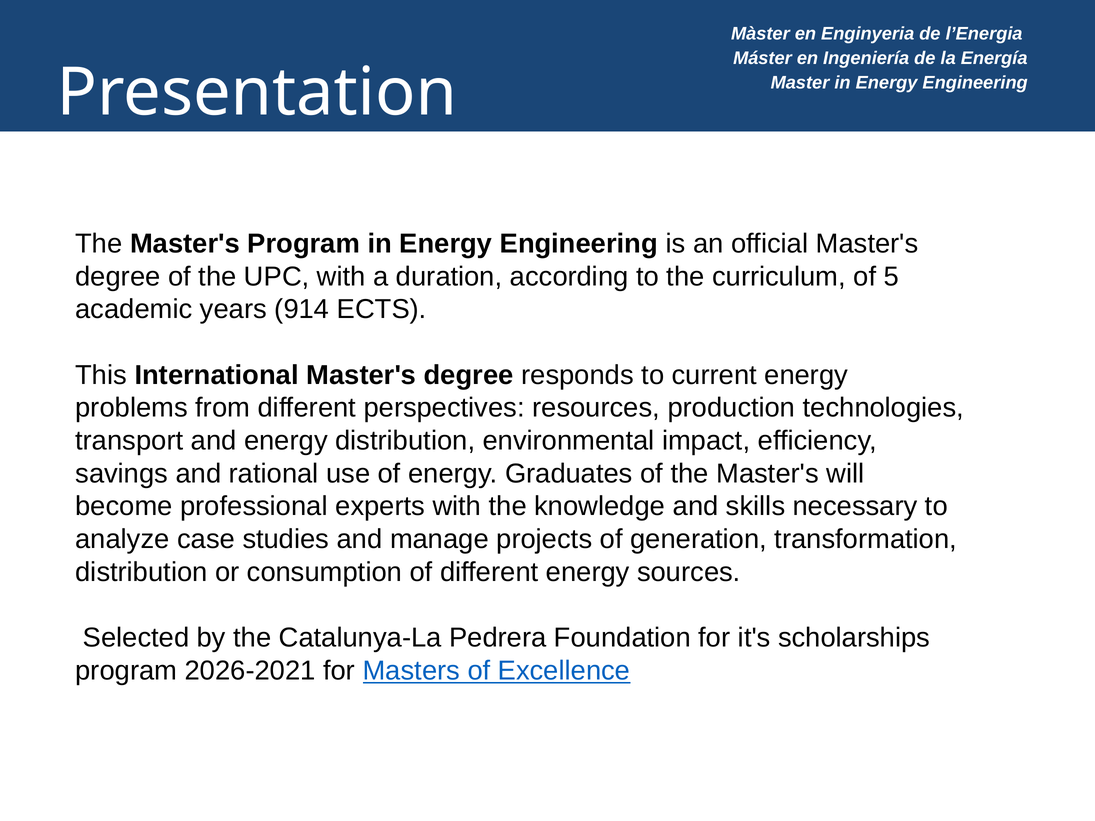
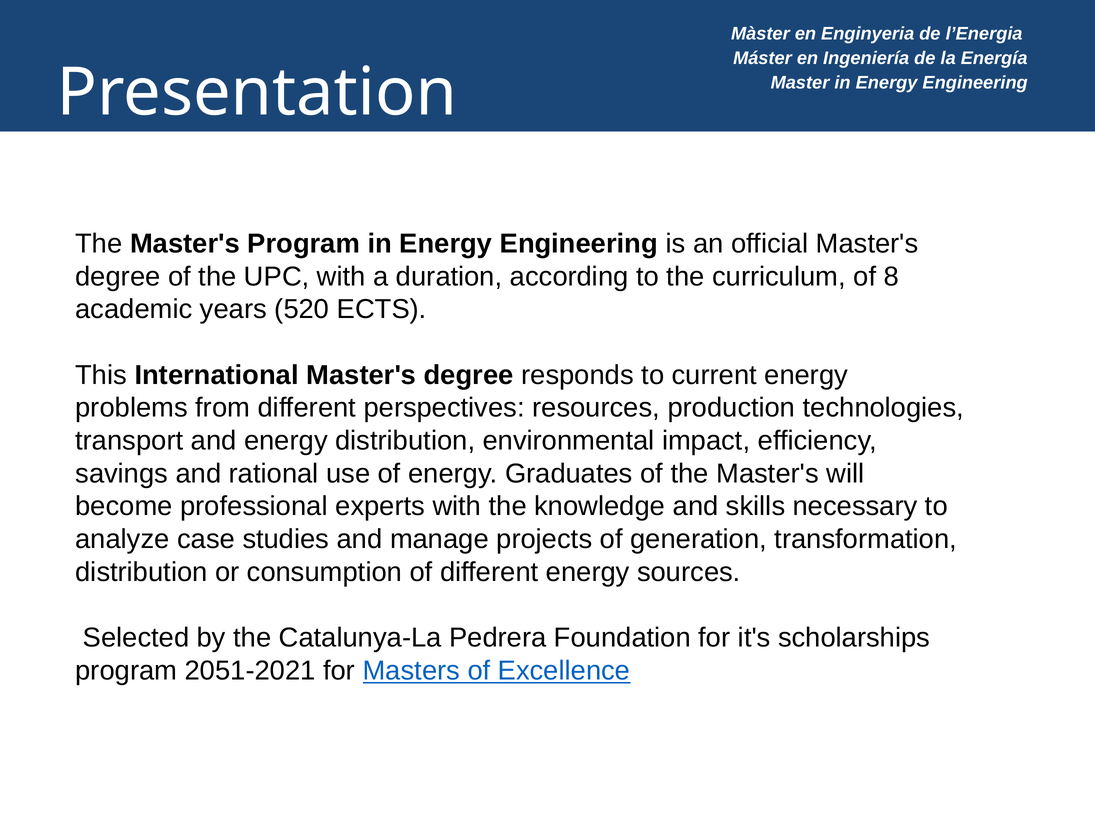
5: 5 -> 8 (891, 277)
914: 914 -> 520 (302, 309)
2026-2021: 2026-2021 -> 2051-2021 (250, 671)
